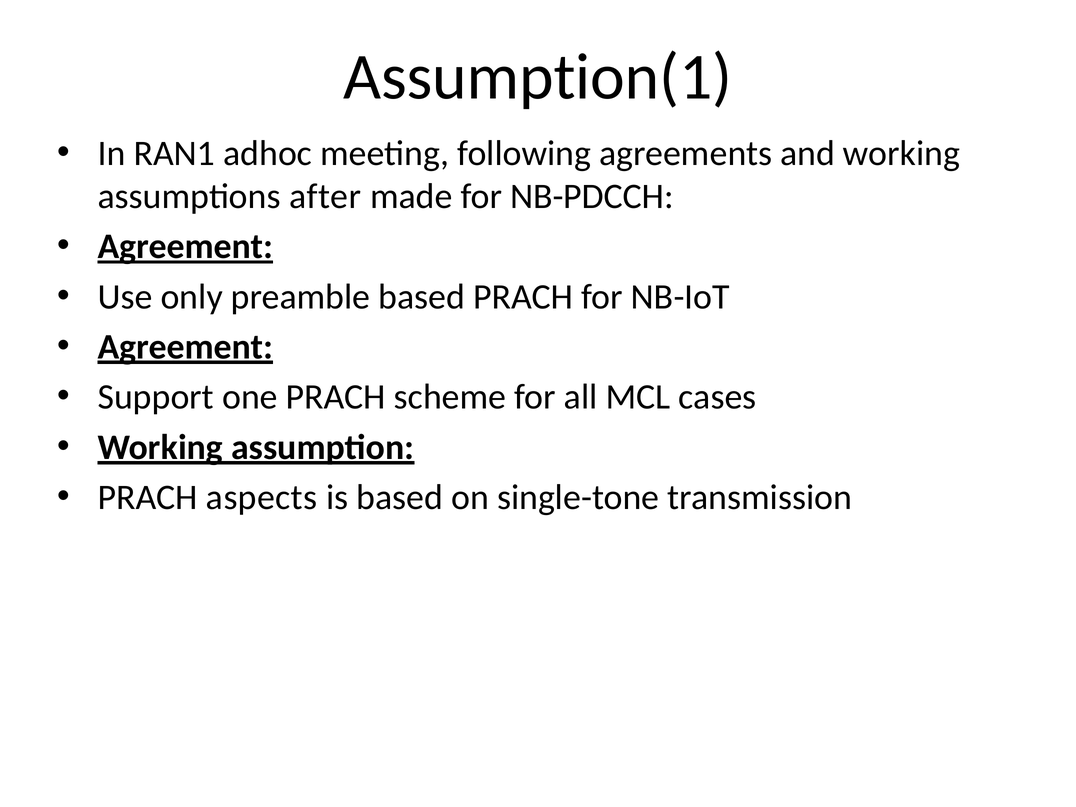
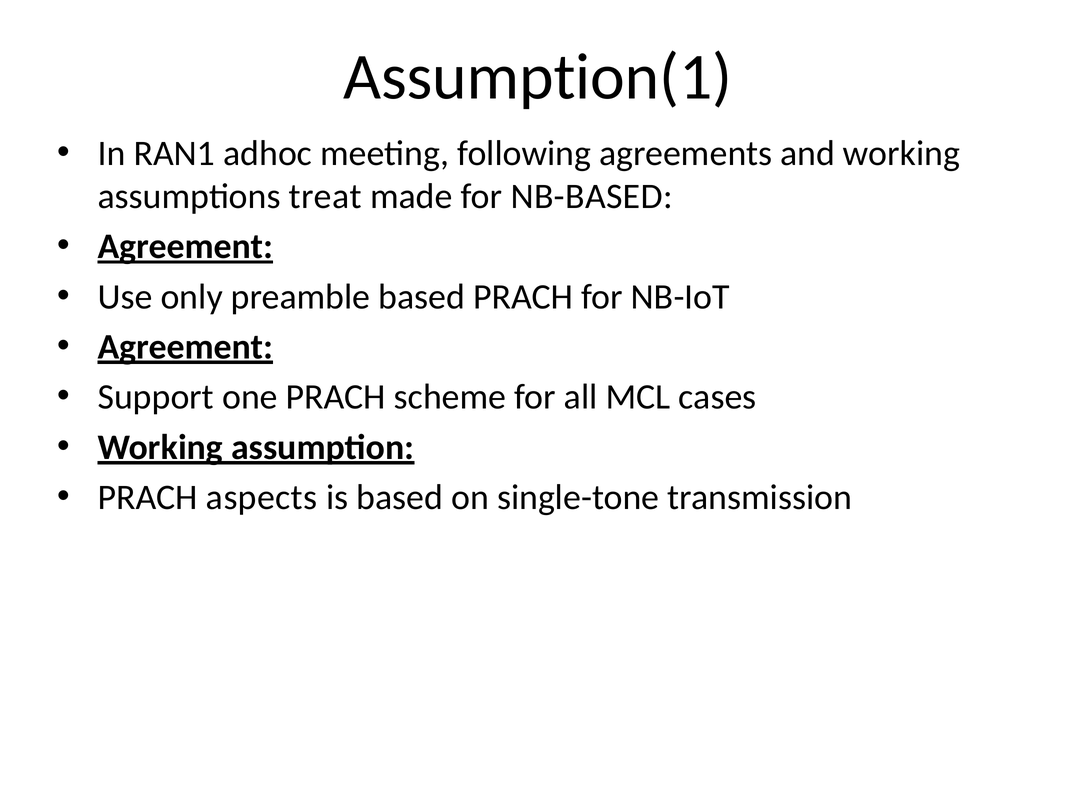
after: after -> treat (325, 196)
NB-PDCCH: NB-PDCCH -> NB-BASED (592, 196)
